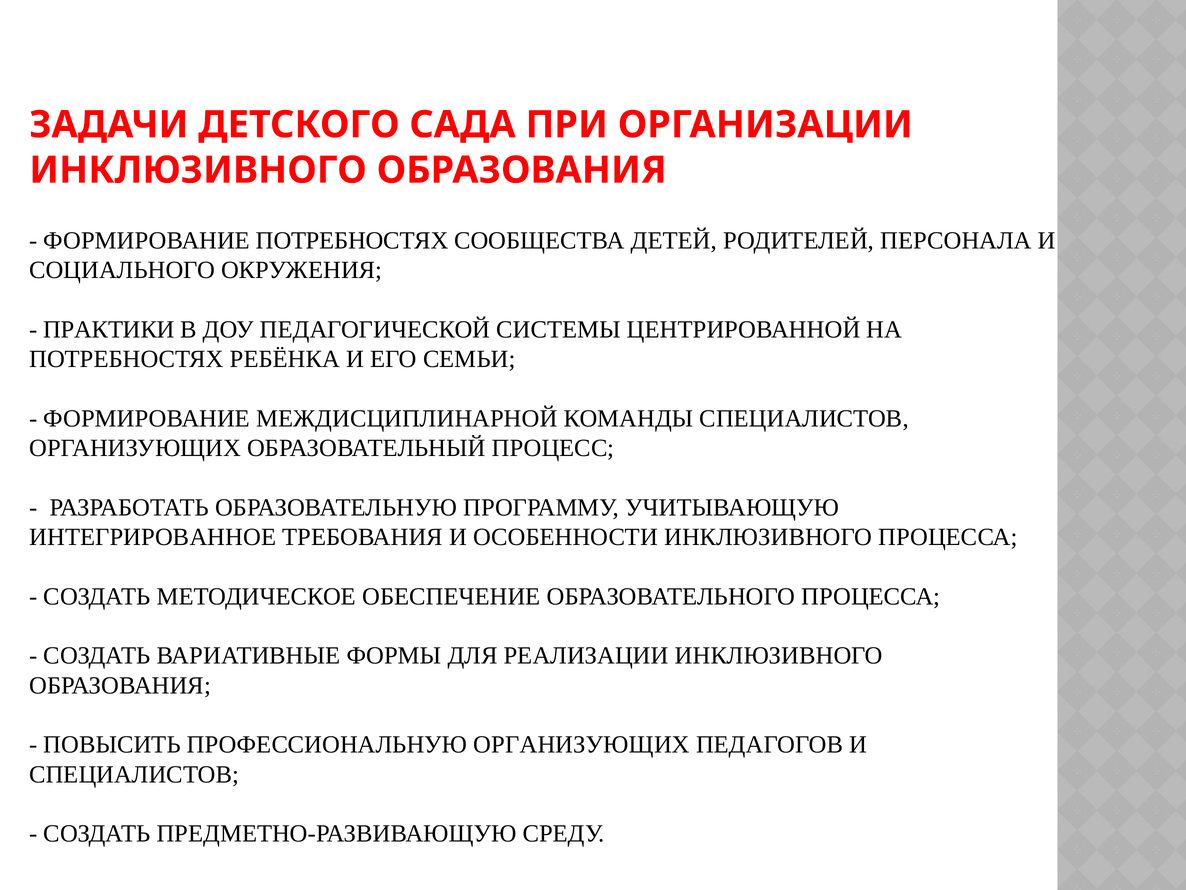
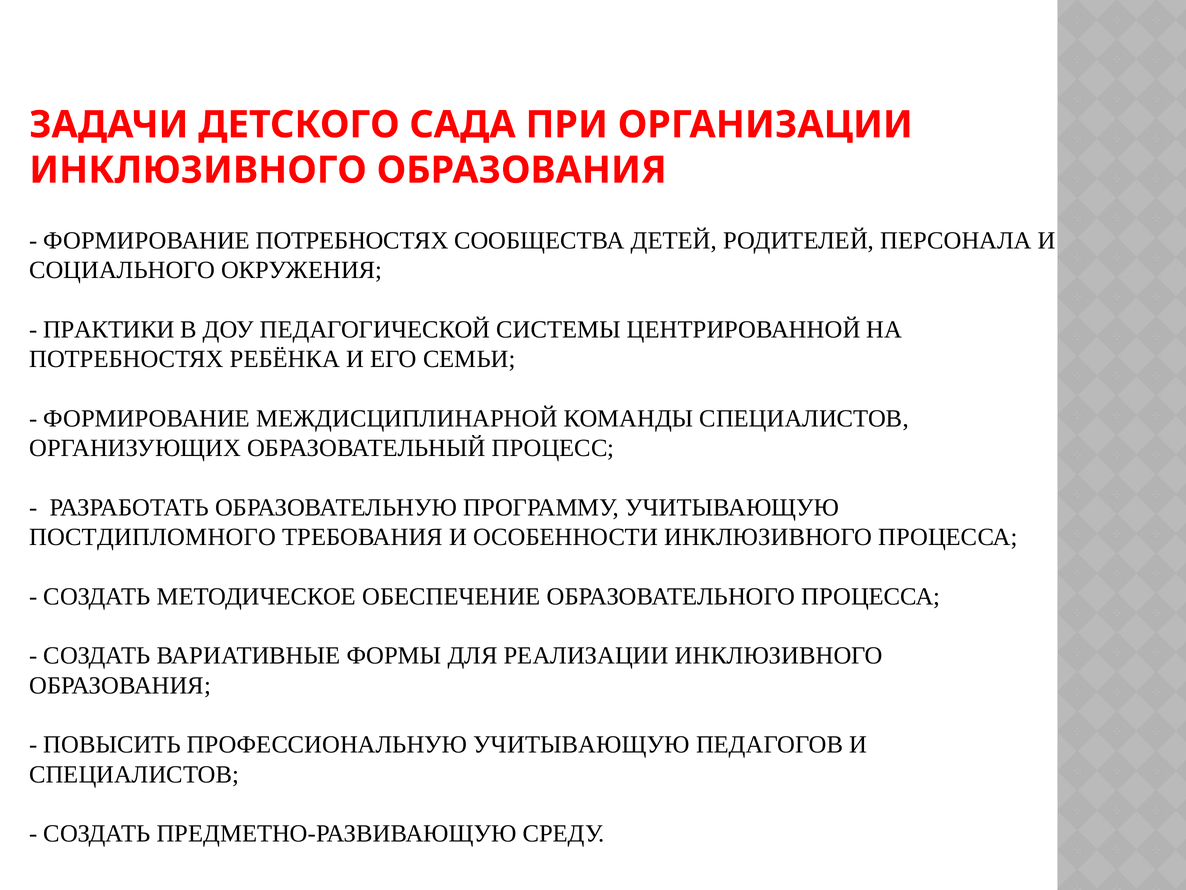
ИНТЕГРИРОВАННОЕ: ИНТЕГРИРОВАННОЕ -> ПОСТДИПЛОМНОГО (153, 537)
ПРОФЕССИОНАЛЬНУЮ ОРГАНИЗУЮЩИХ: ОРГАНИЗУЮЩИХ -> УЧИТЫВАЮЩУЮ (582, 744)
